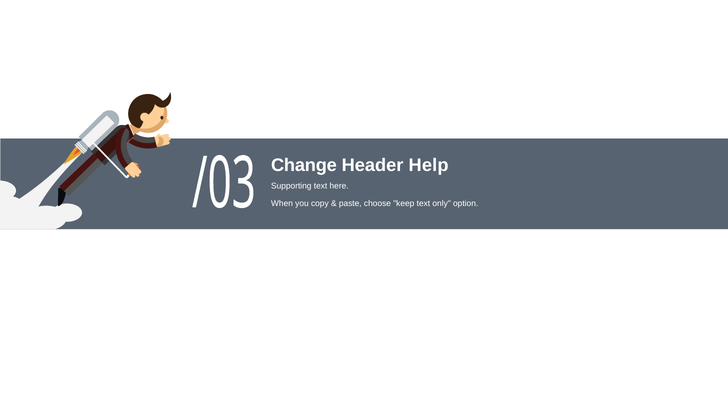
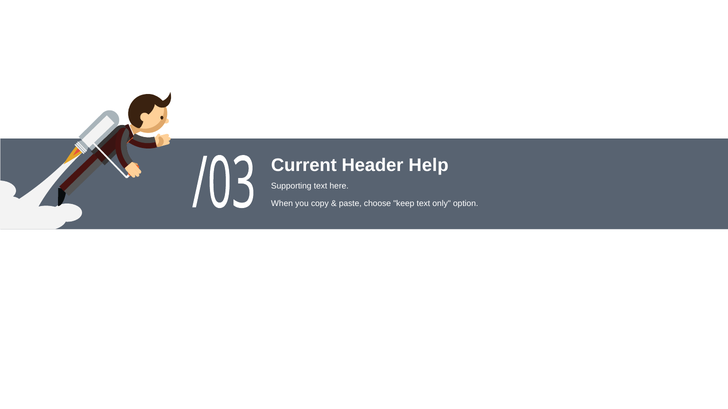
Change: Change -> Current (304, 165)
